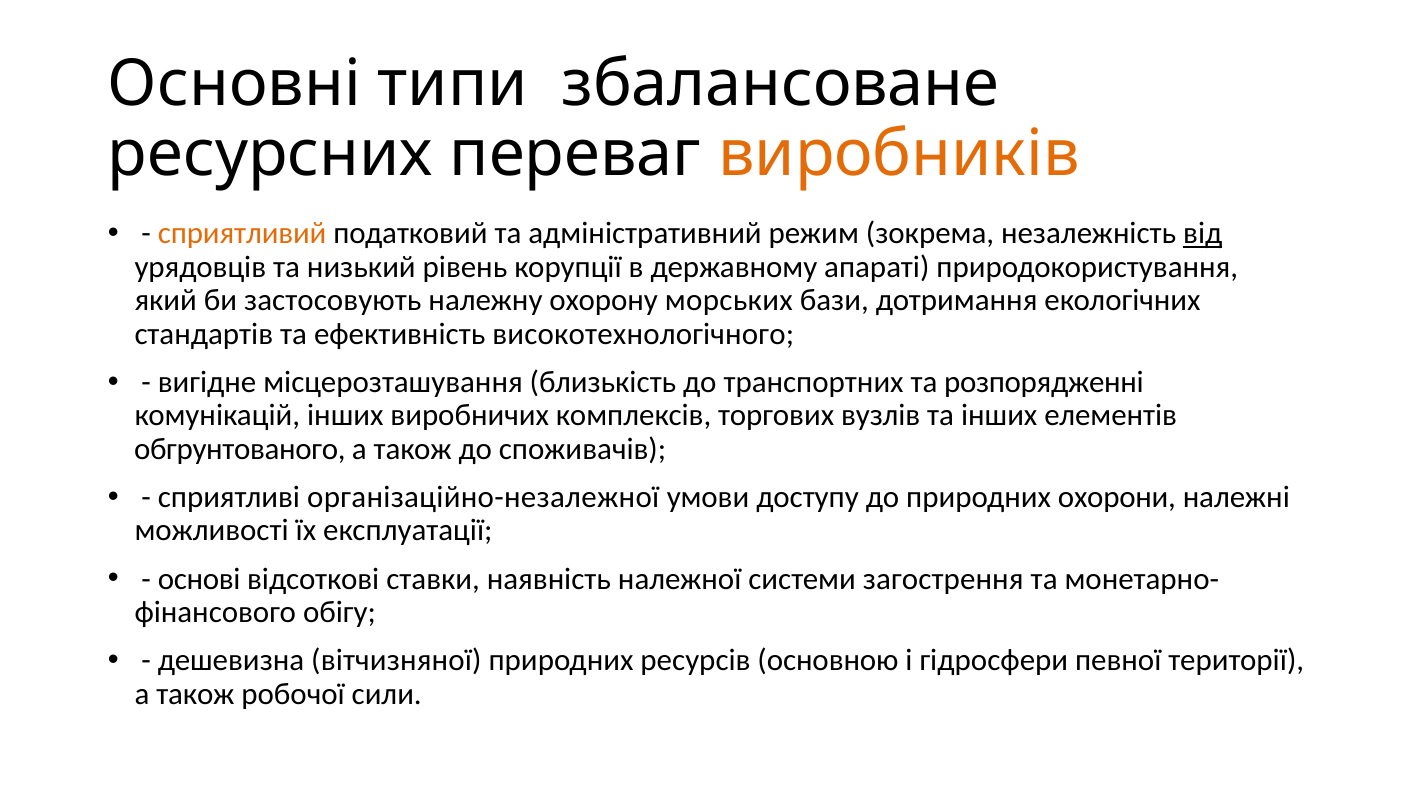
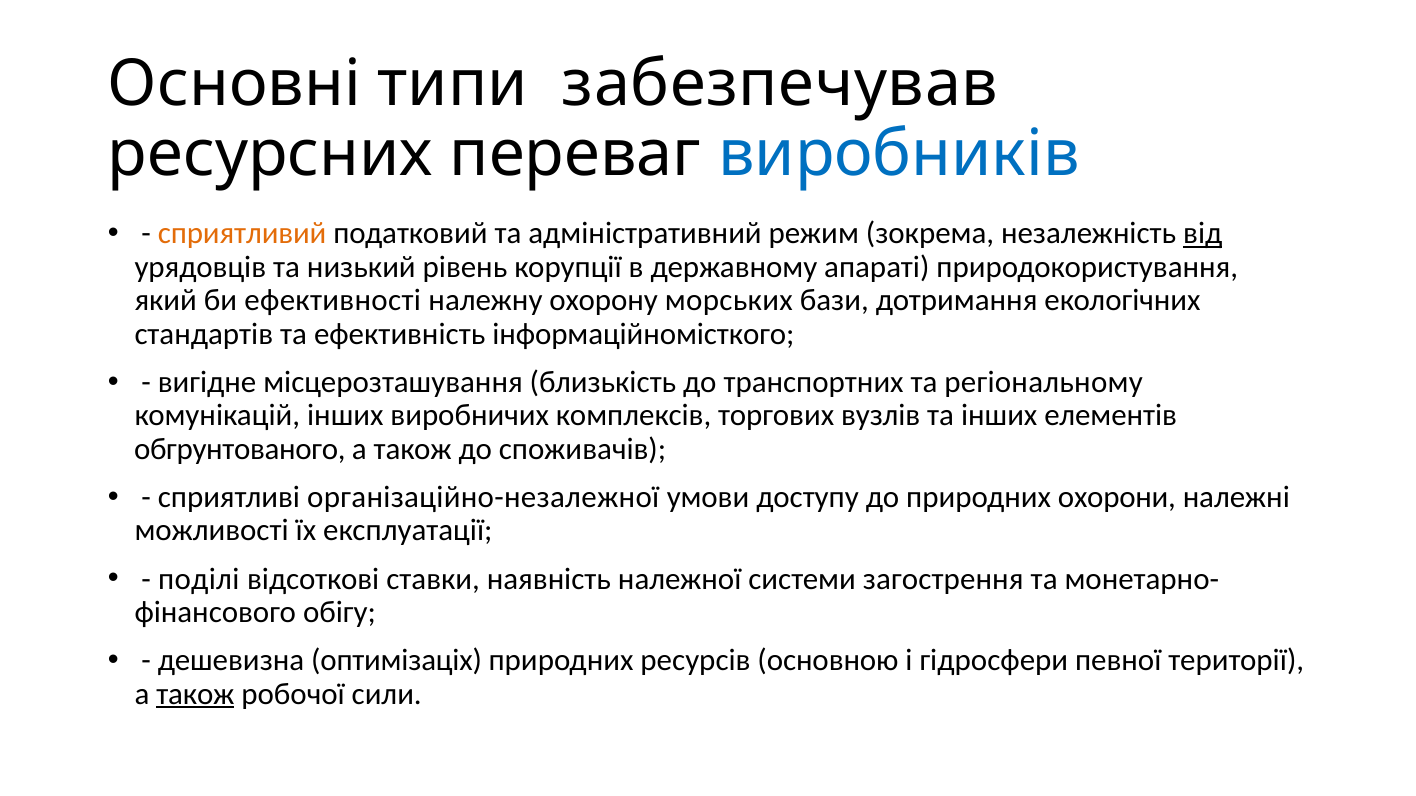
збалансоване: збалансоване -> забезпечував (780, 84)
виробників colour: orange -> blue (899, 154)
застосовують: застосовують -> ефективності (333, 301)
високотехнологічного: високотехнологічного -> інформаційномісткого (643, 334)
розпорядженні: розпорядженні -> регіональному (1044, 382)
основі: основі -> поділі (199, 579)
вітчизняної: вітчизняної -> оптимізаціх (397, 661)
також underline: none -> present (195, 694)
